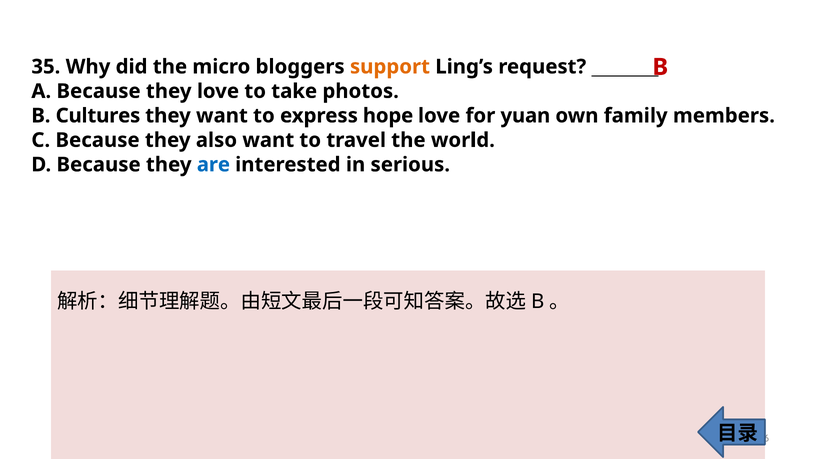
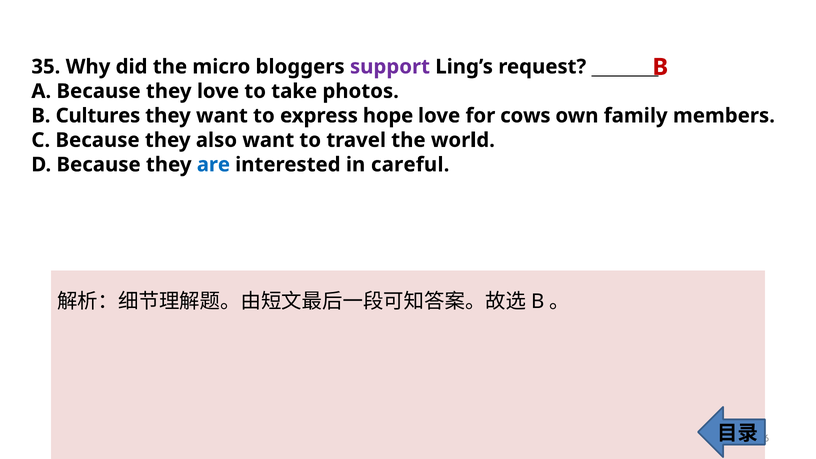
support colour: orange -> purple (390, 67)
yuan: yuan -> cows (525, 116)
serious: serious -> careful (410, 165)
